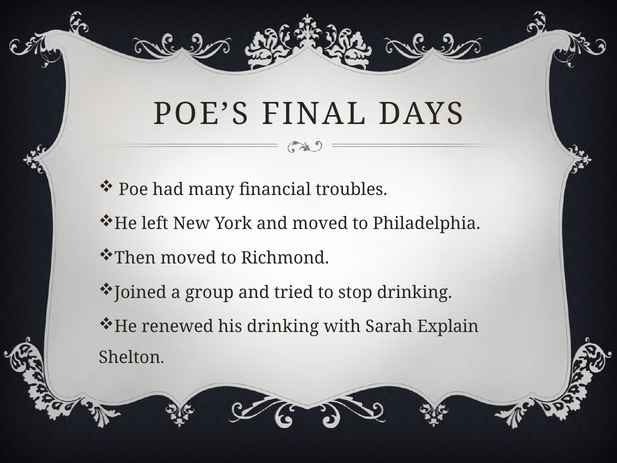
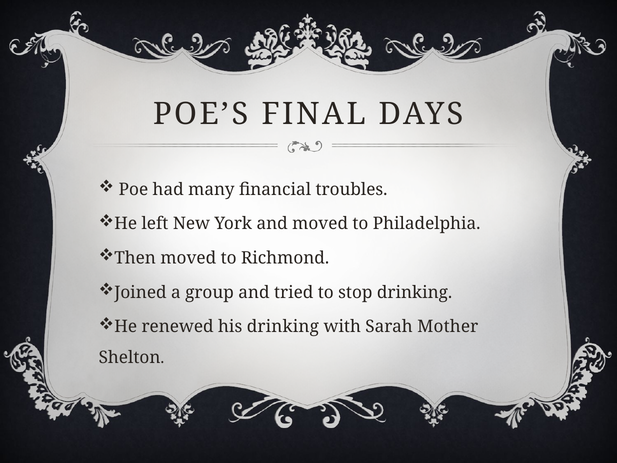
Explain: Explain -> Mother (448, 326)
